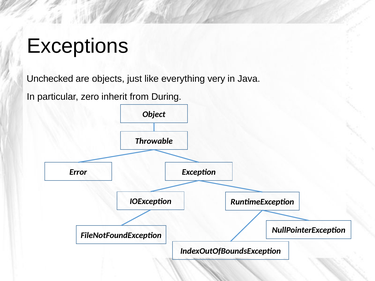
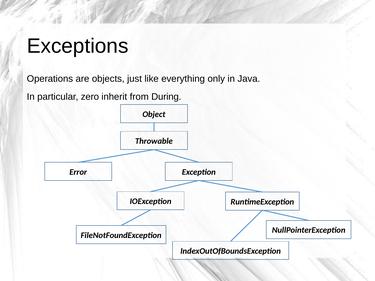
Unchecked: Unchecked -> Operations (50, 79)
very: very -> only (216, 79)
